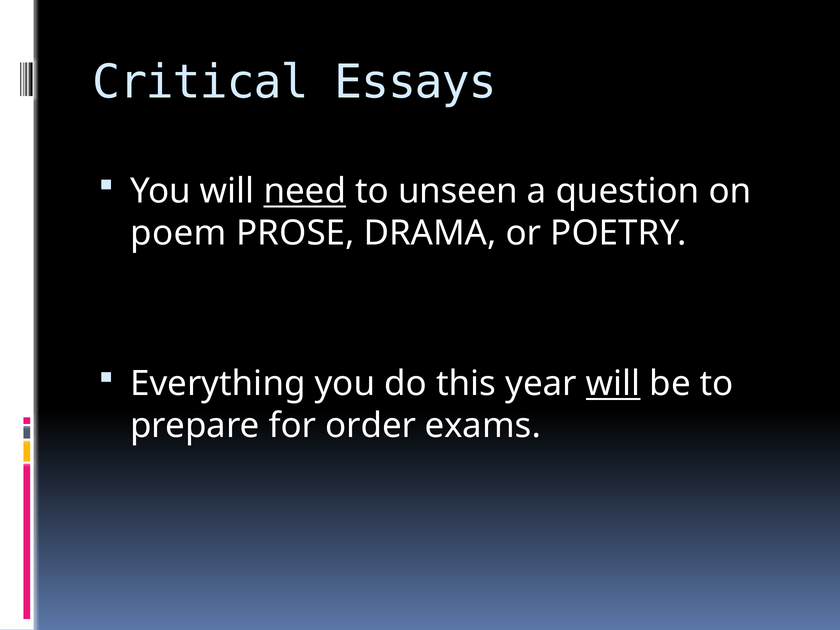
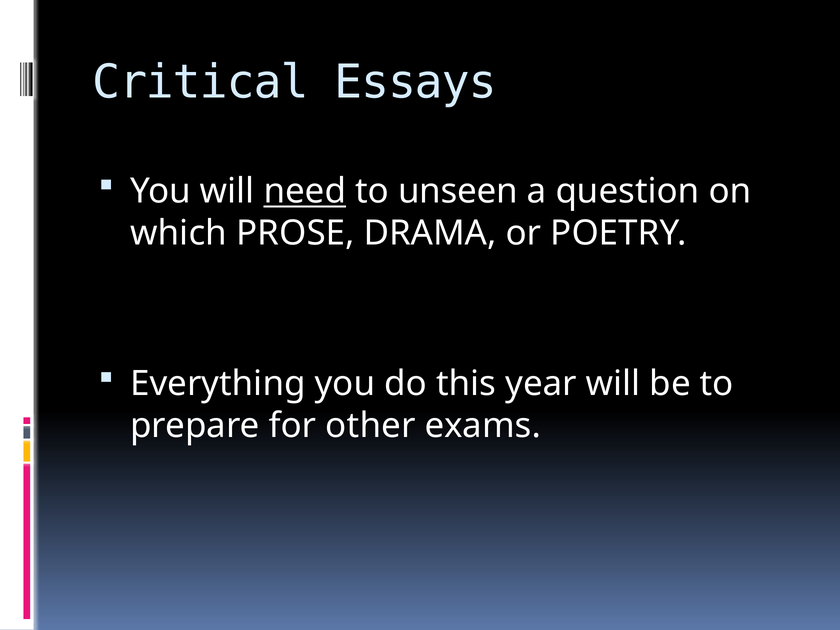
poem: poem -> which (179, 233)
will underline: present -> none (613, 384)
order: order -> other (371, 426)
